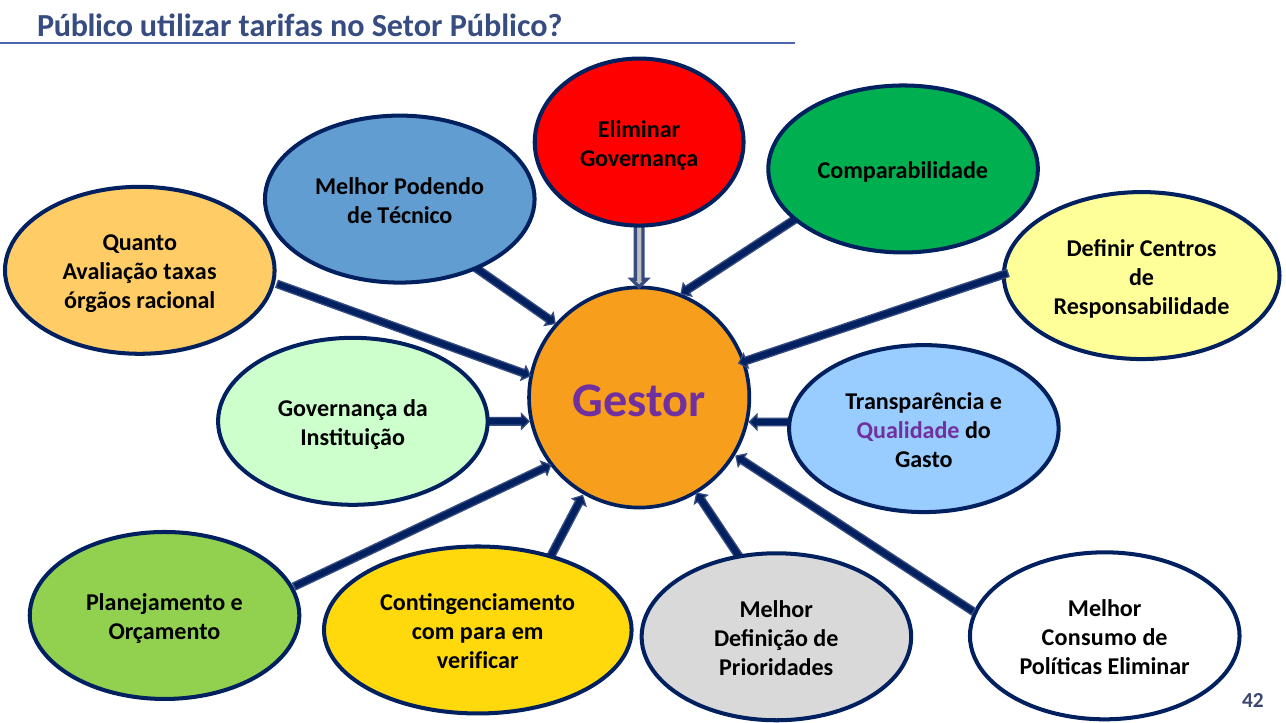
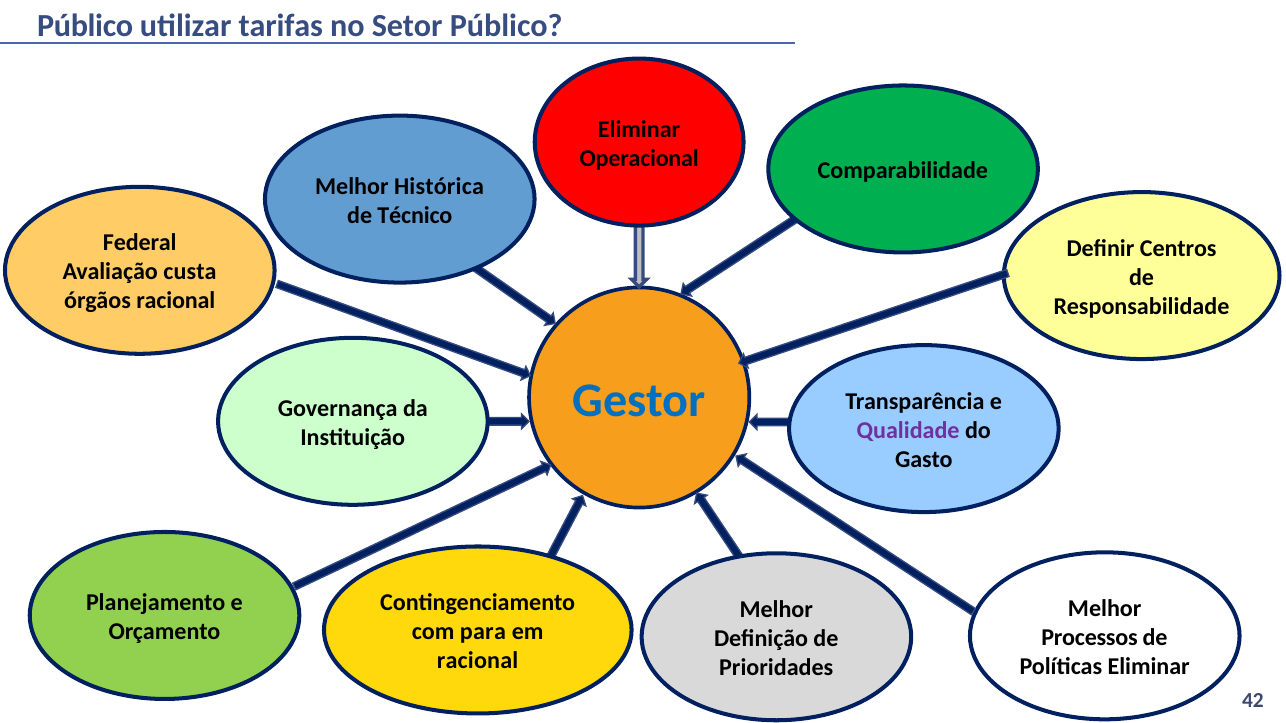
Governança: Governança -> Operacional (639, 158)
Podendo: Podendo -> Histórica (439, 186)
Quanto: Quanto -> Federal (140, 243)
taxas: taxas -> custa (190, 272)
Gestor colour: purple -> blue (639, 401)
Consumo: Consumo -> Processos (1089, 638)
verificar: verificar -> racional (478, 661)
